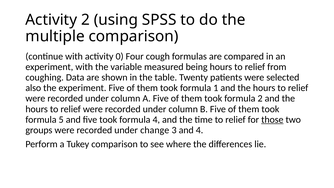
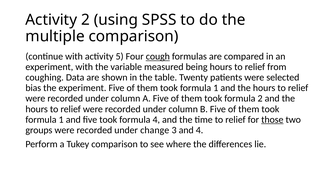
0: 0 -> 5 (120, 56)
cough underline: none -> present (158, 56)
also: also -> bias (33, 88)
5: 5 -> 1 (61, 119)
